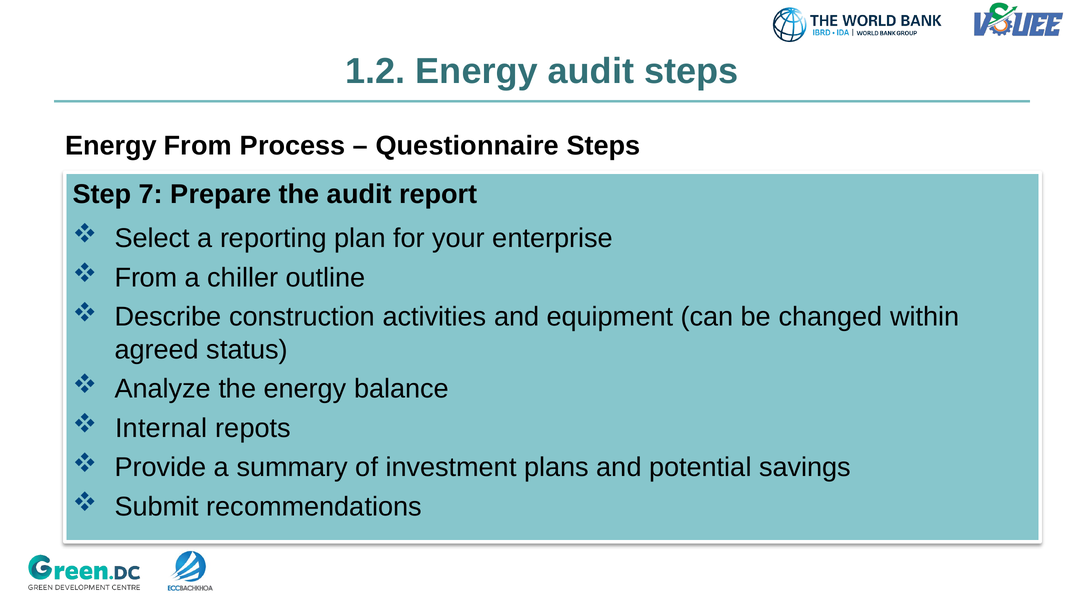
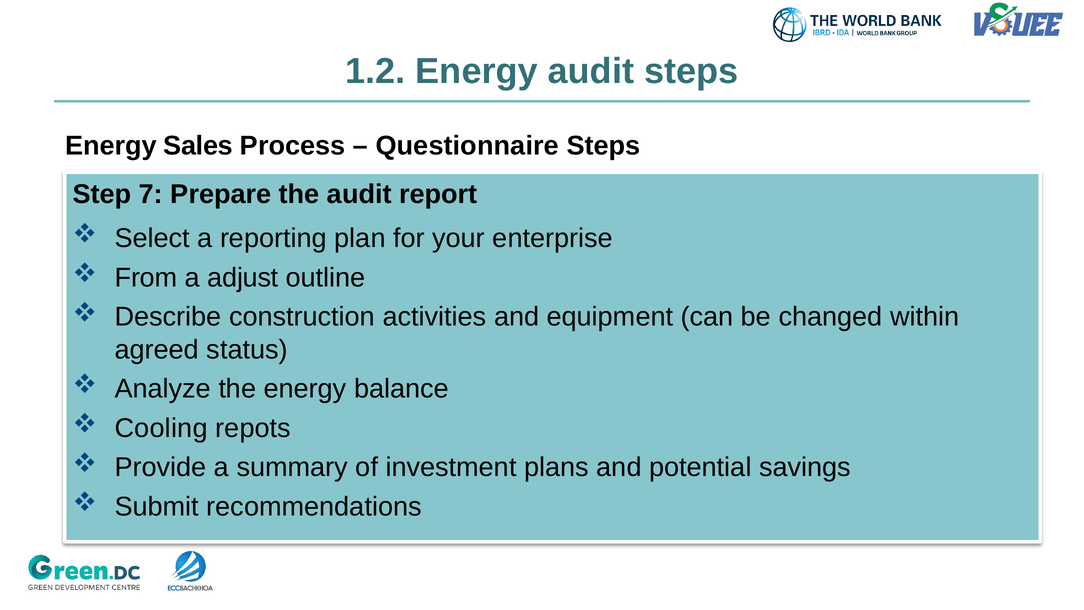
Energy From: From -> Sales (198, 146)
chiller: chiller -> adjust (243, 278)
Internal: Internal -> Cooling (161, 428)
